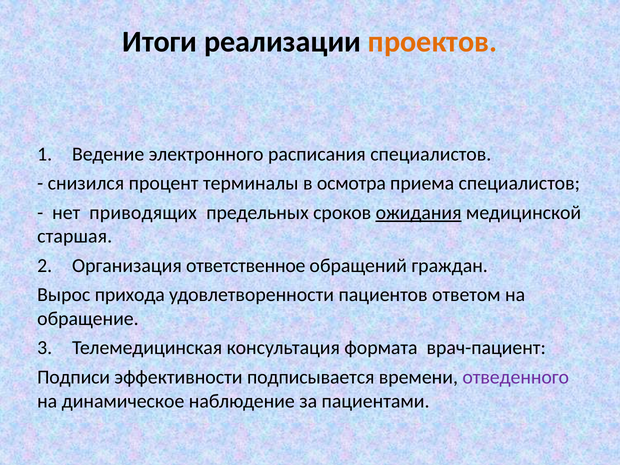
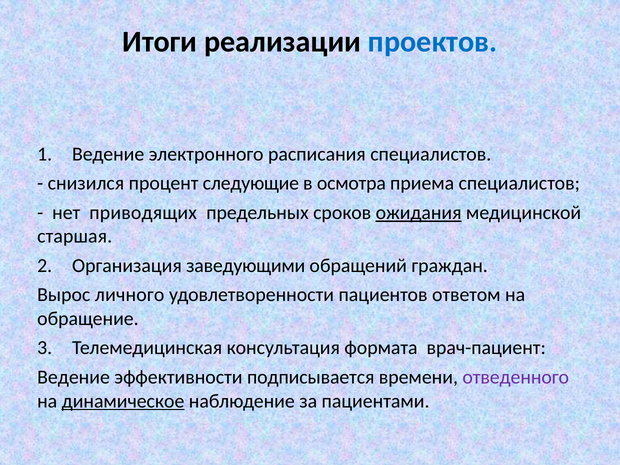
проектов colour: orange -> blue (433, 42)
терминалы: терминалы -> следующие (251, 183)
ответственное: ответственное -> заведующими (246, 266)
прихода: прихода -> личного (130, 295)
Подписи: Подписи -> Ведение (74, 377)
динамическое underline: none -> present (123, 401)
